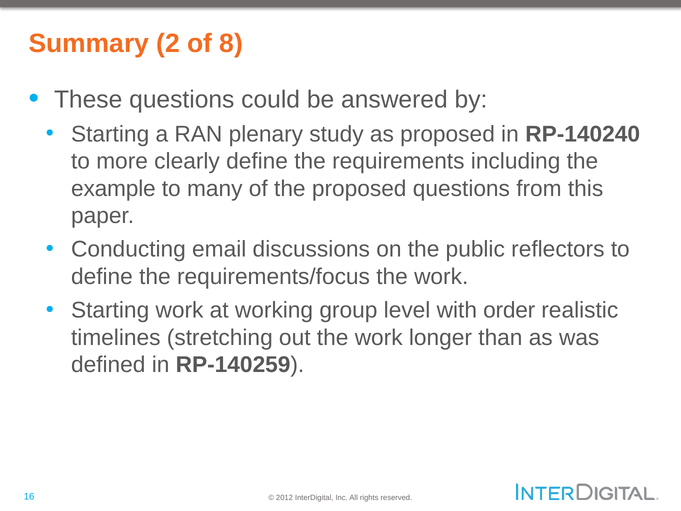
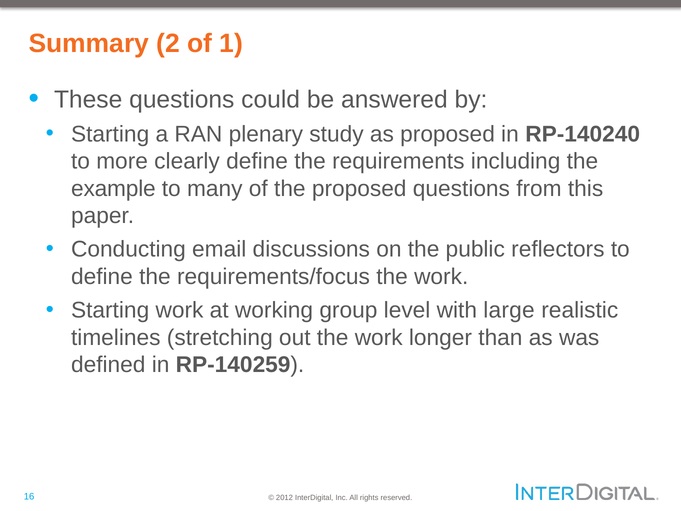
8: 8 -> 1 (231, 43)
order: order -> large (509, 310)
